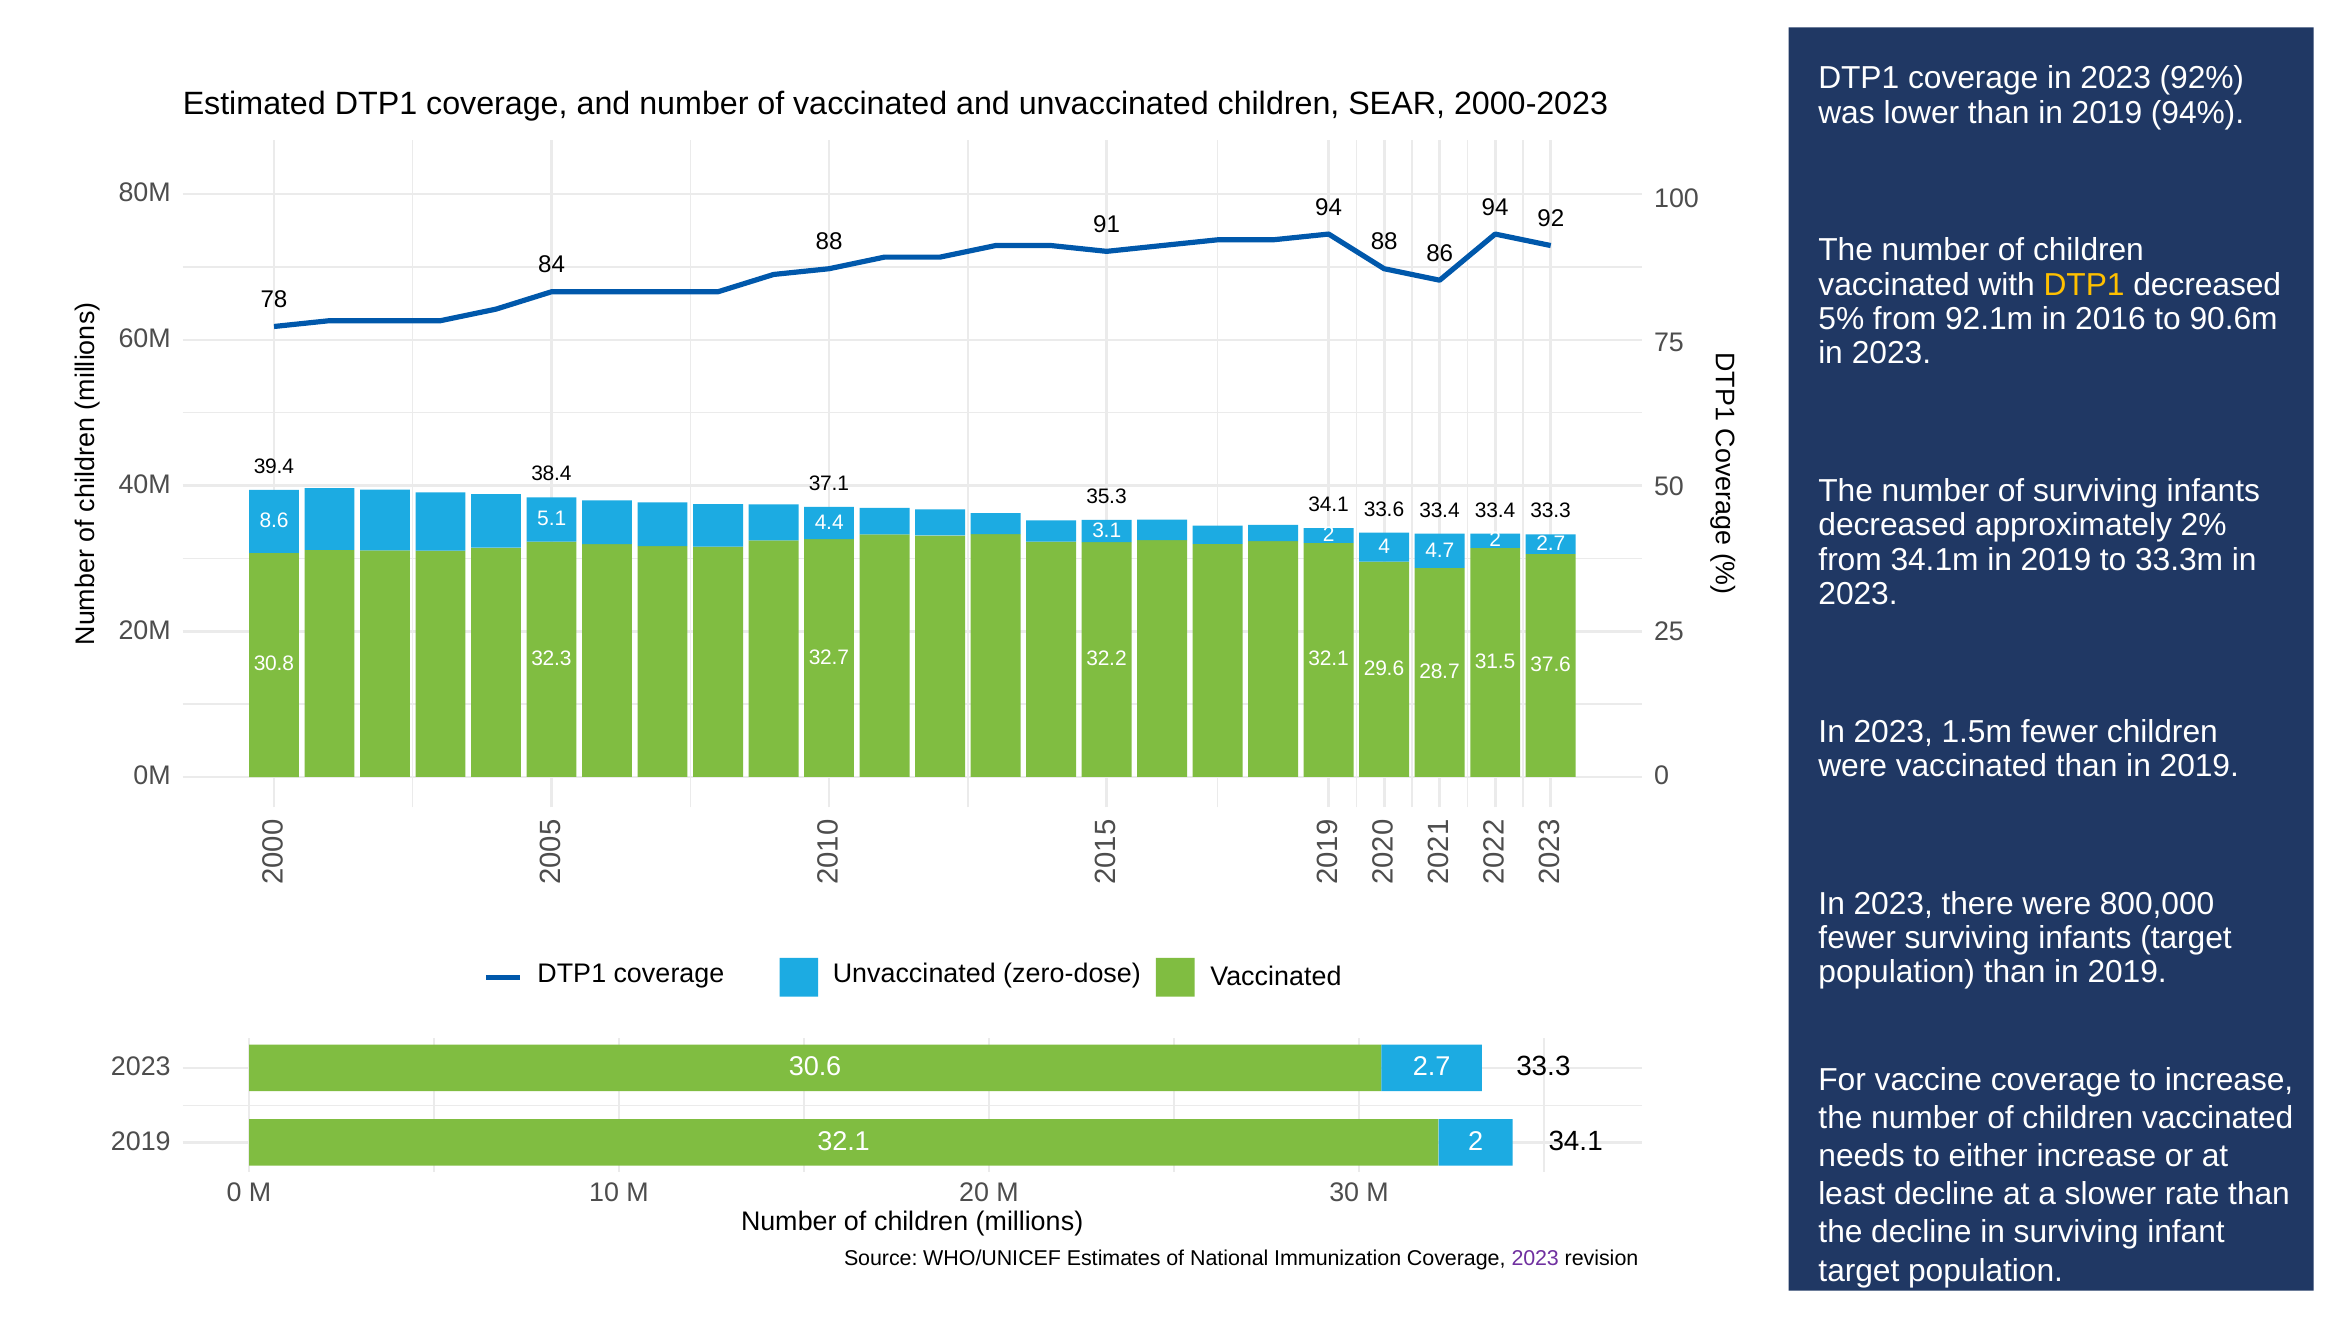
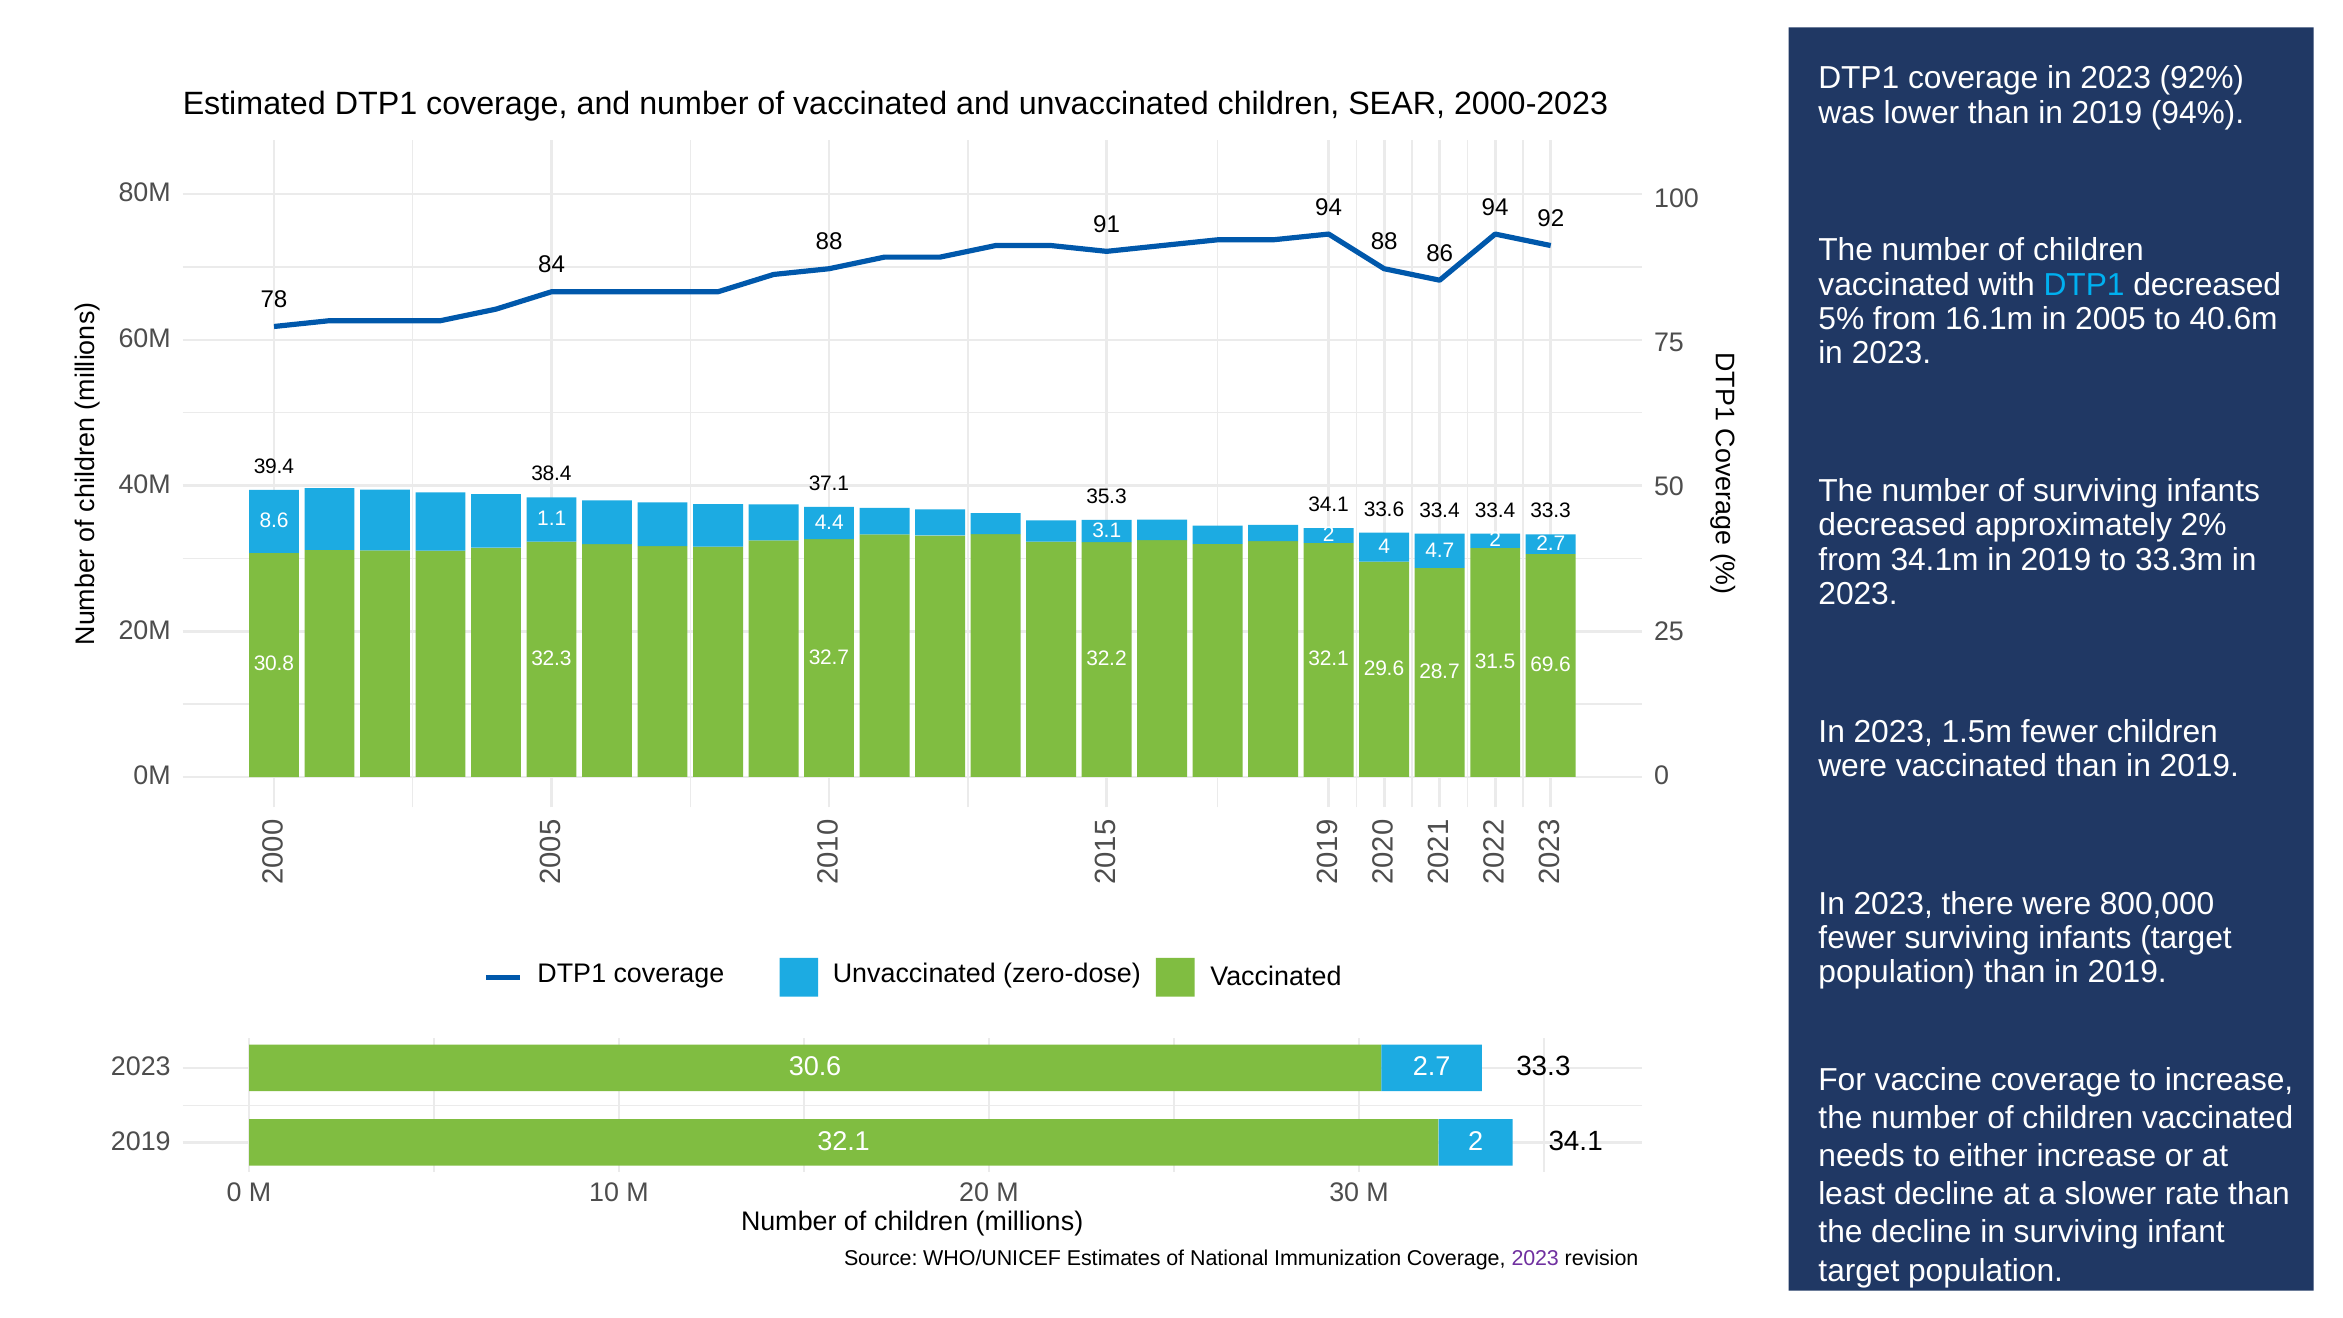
DTP1 colour: yellow -> light blue (2084, 285)
92.1m: 92.1m -> 16.1m (1989, 319)
2016: 2016 -> 2005 (2110, 319)
90.6m: 90.6m -> 40.6m (2234, 319)
5.1: 5.1 -> 1.1 (552, 519)
37.6: 37.6 -> 69.6 (1551, 665)
